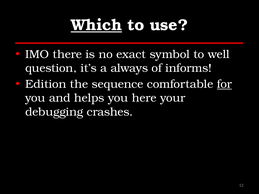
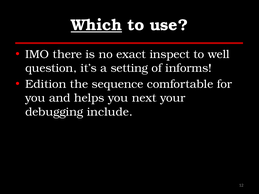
symbol: symbol -> inspect (170, 54)
always: always -> setting (129, 68)
for underline: present -> none (224, 84)
here: here -> next (144, 98)
crashes: crashes -> include (110, 112)
